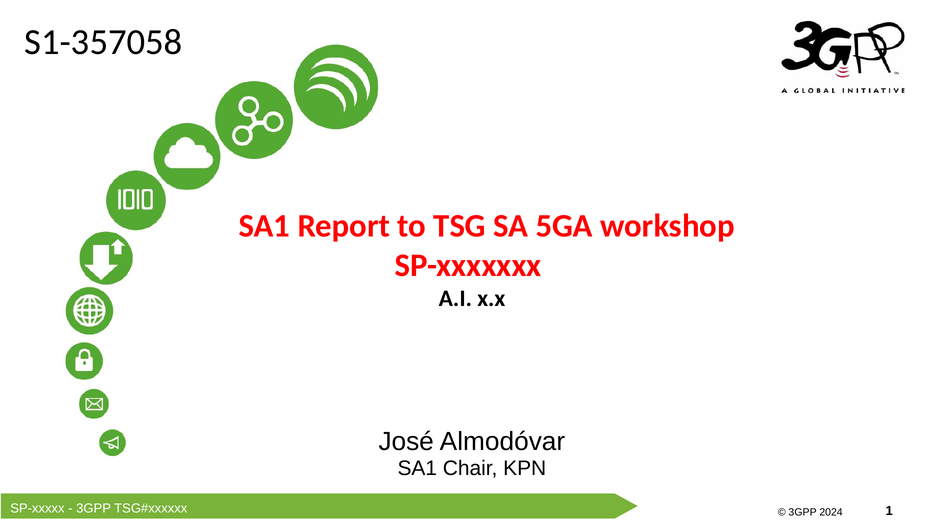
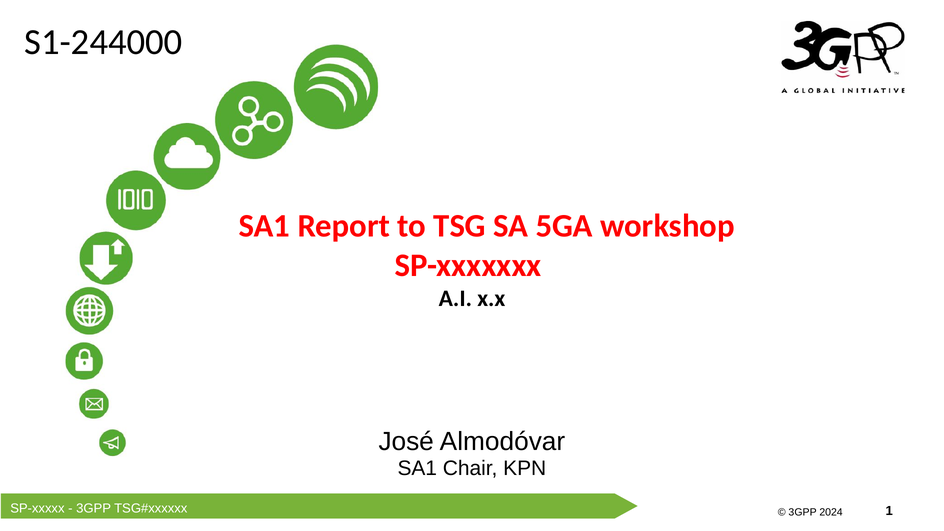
S1-357058: S1-357058 -> S1-244000 (103, 42)
